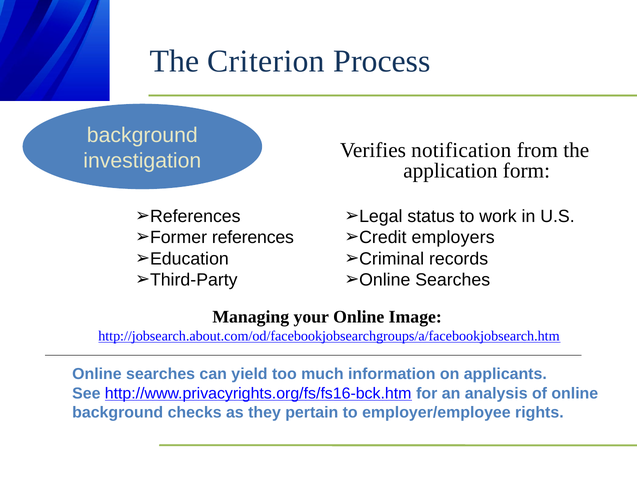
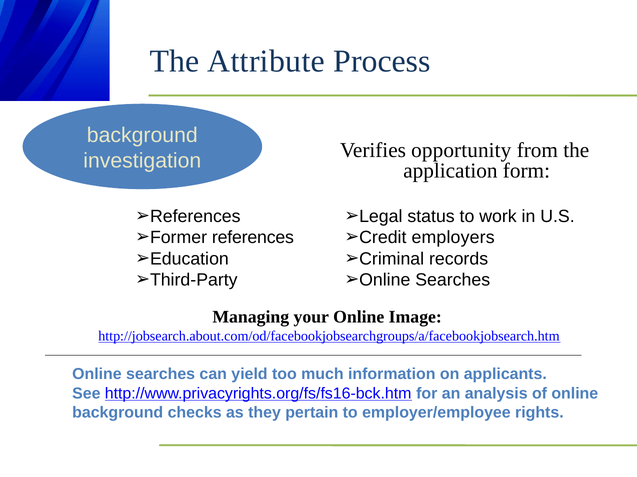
Criterion: Criterion -> Attribute (266, 61)
notification: notification -> opportunity (461, 150)
